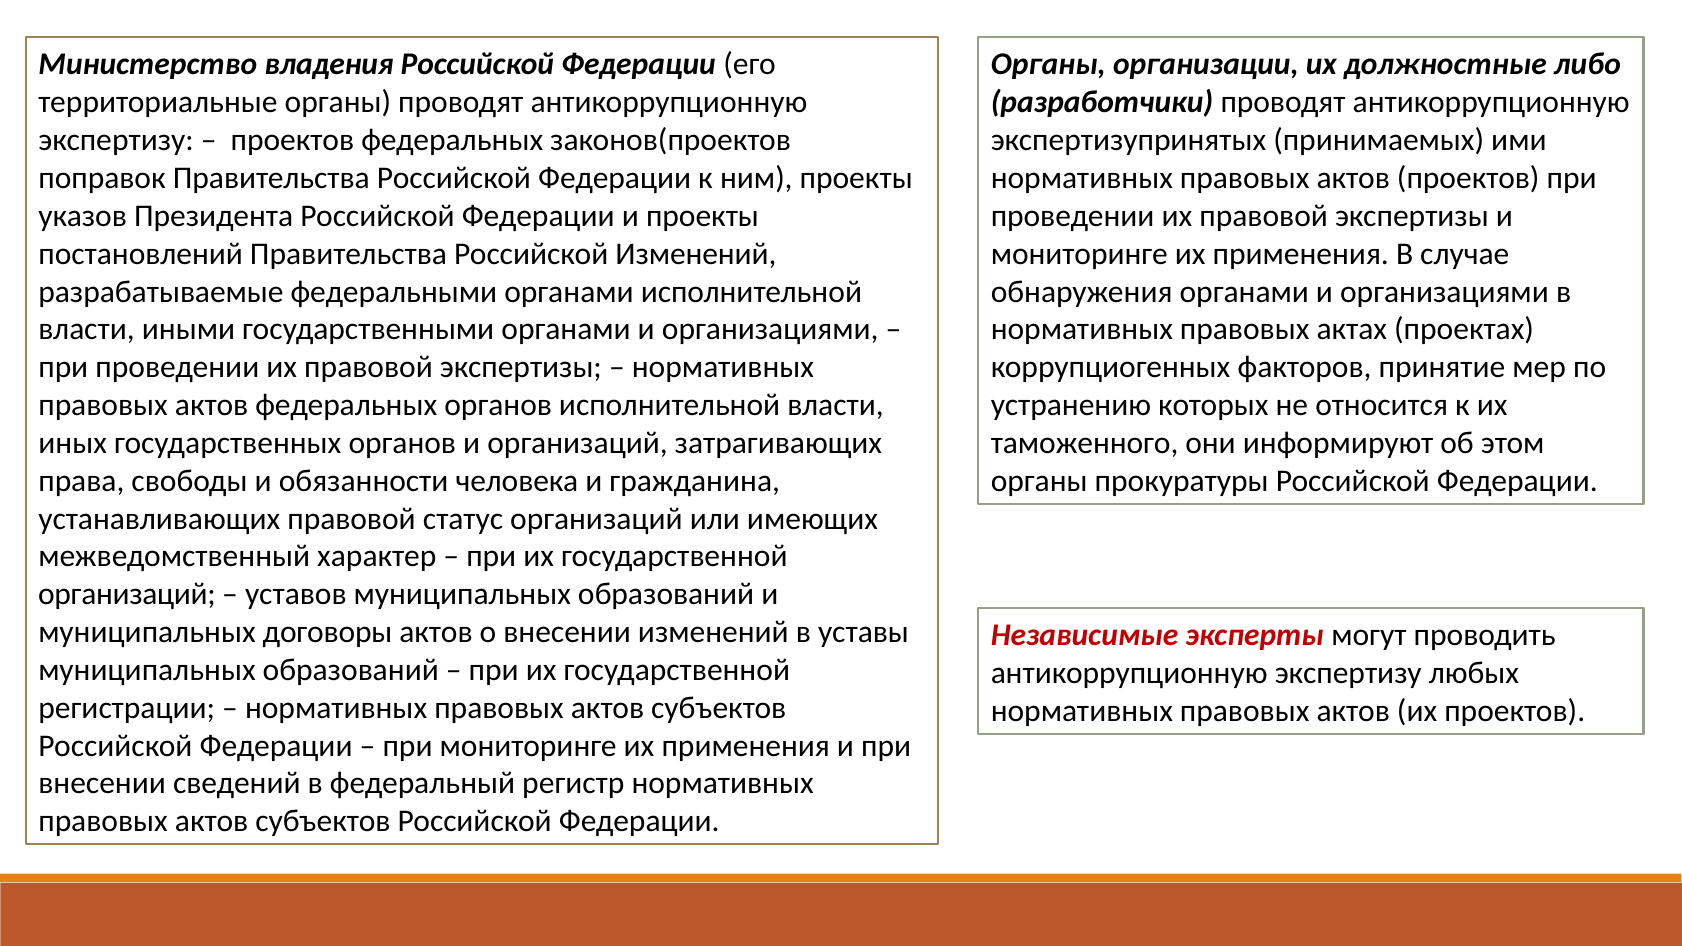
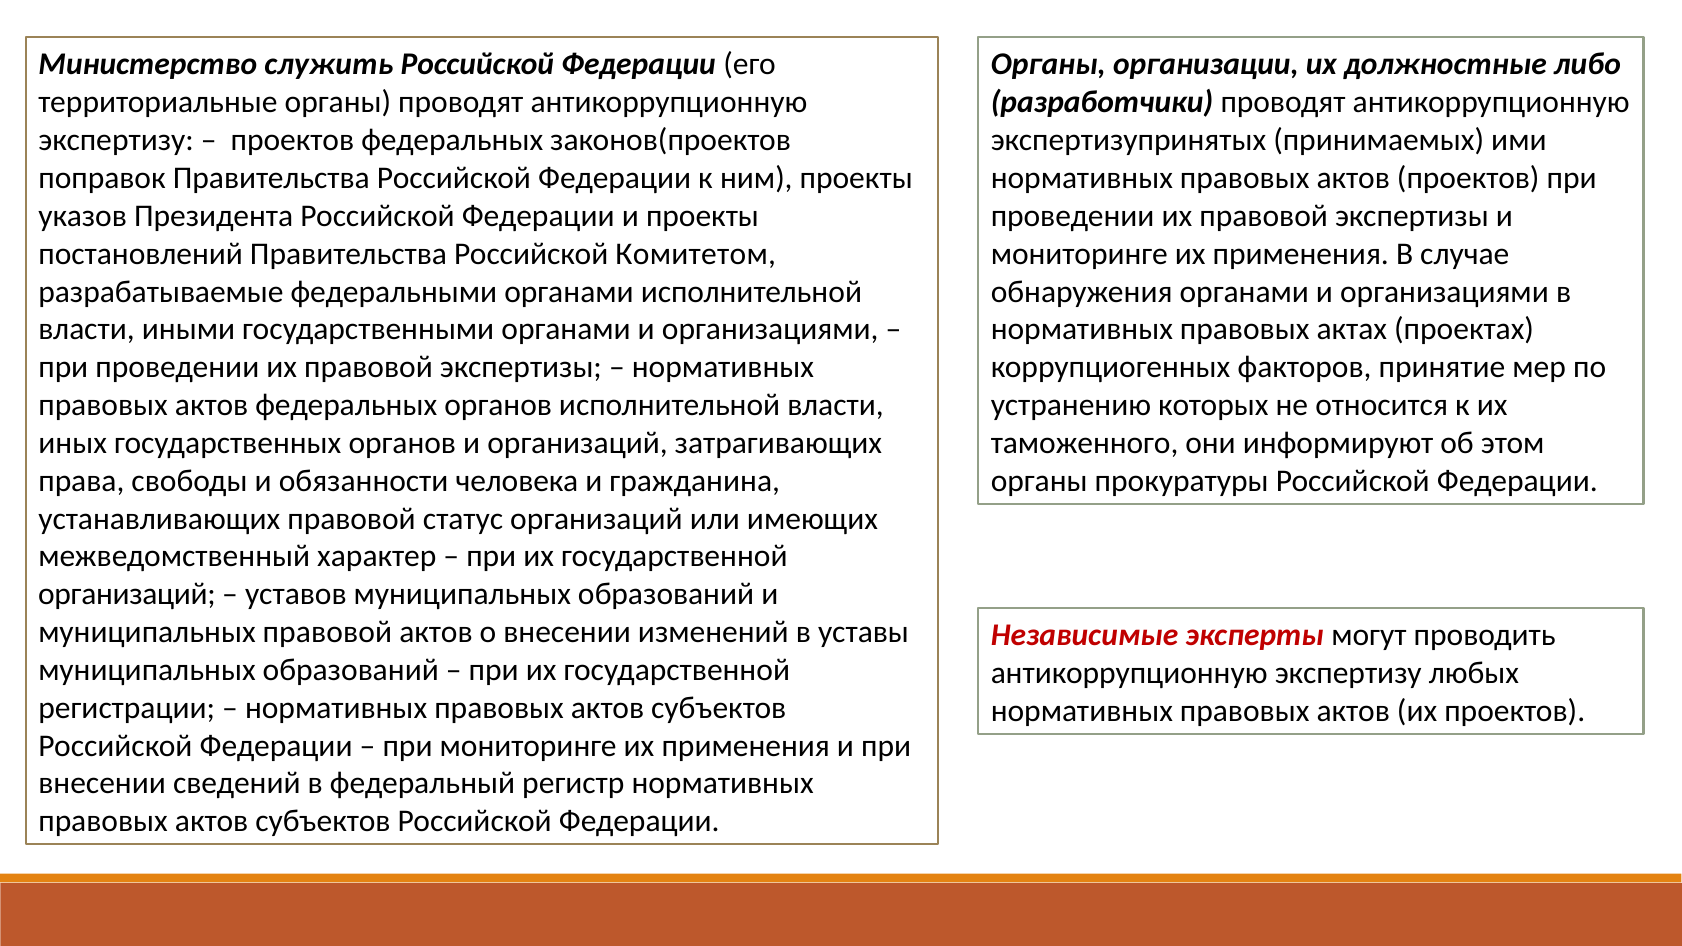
владения: владения -> служить (329, 65)
Российской Изменений: Изменений -> Комитетом (696, 254)
муниципальных договоры: договоры -> правовой (327, 632)
